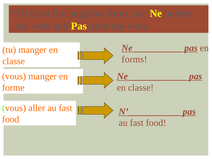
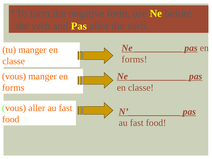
forme: forme -> forms (13, 88)
